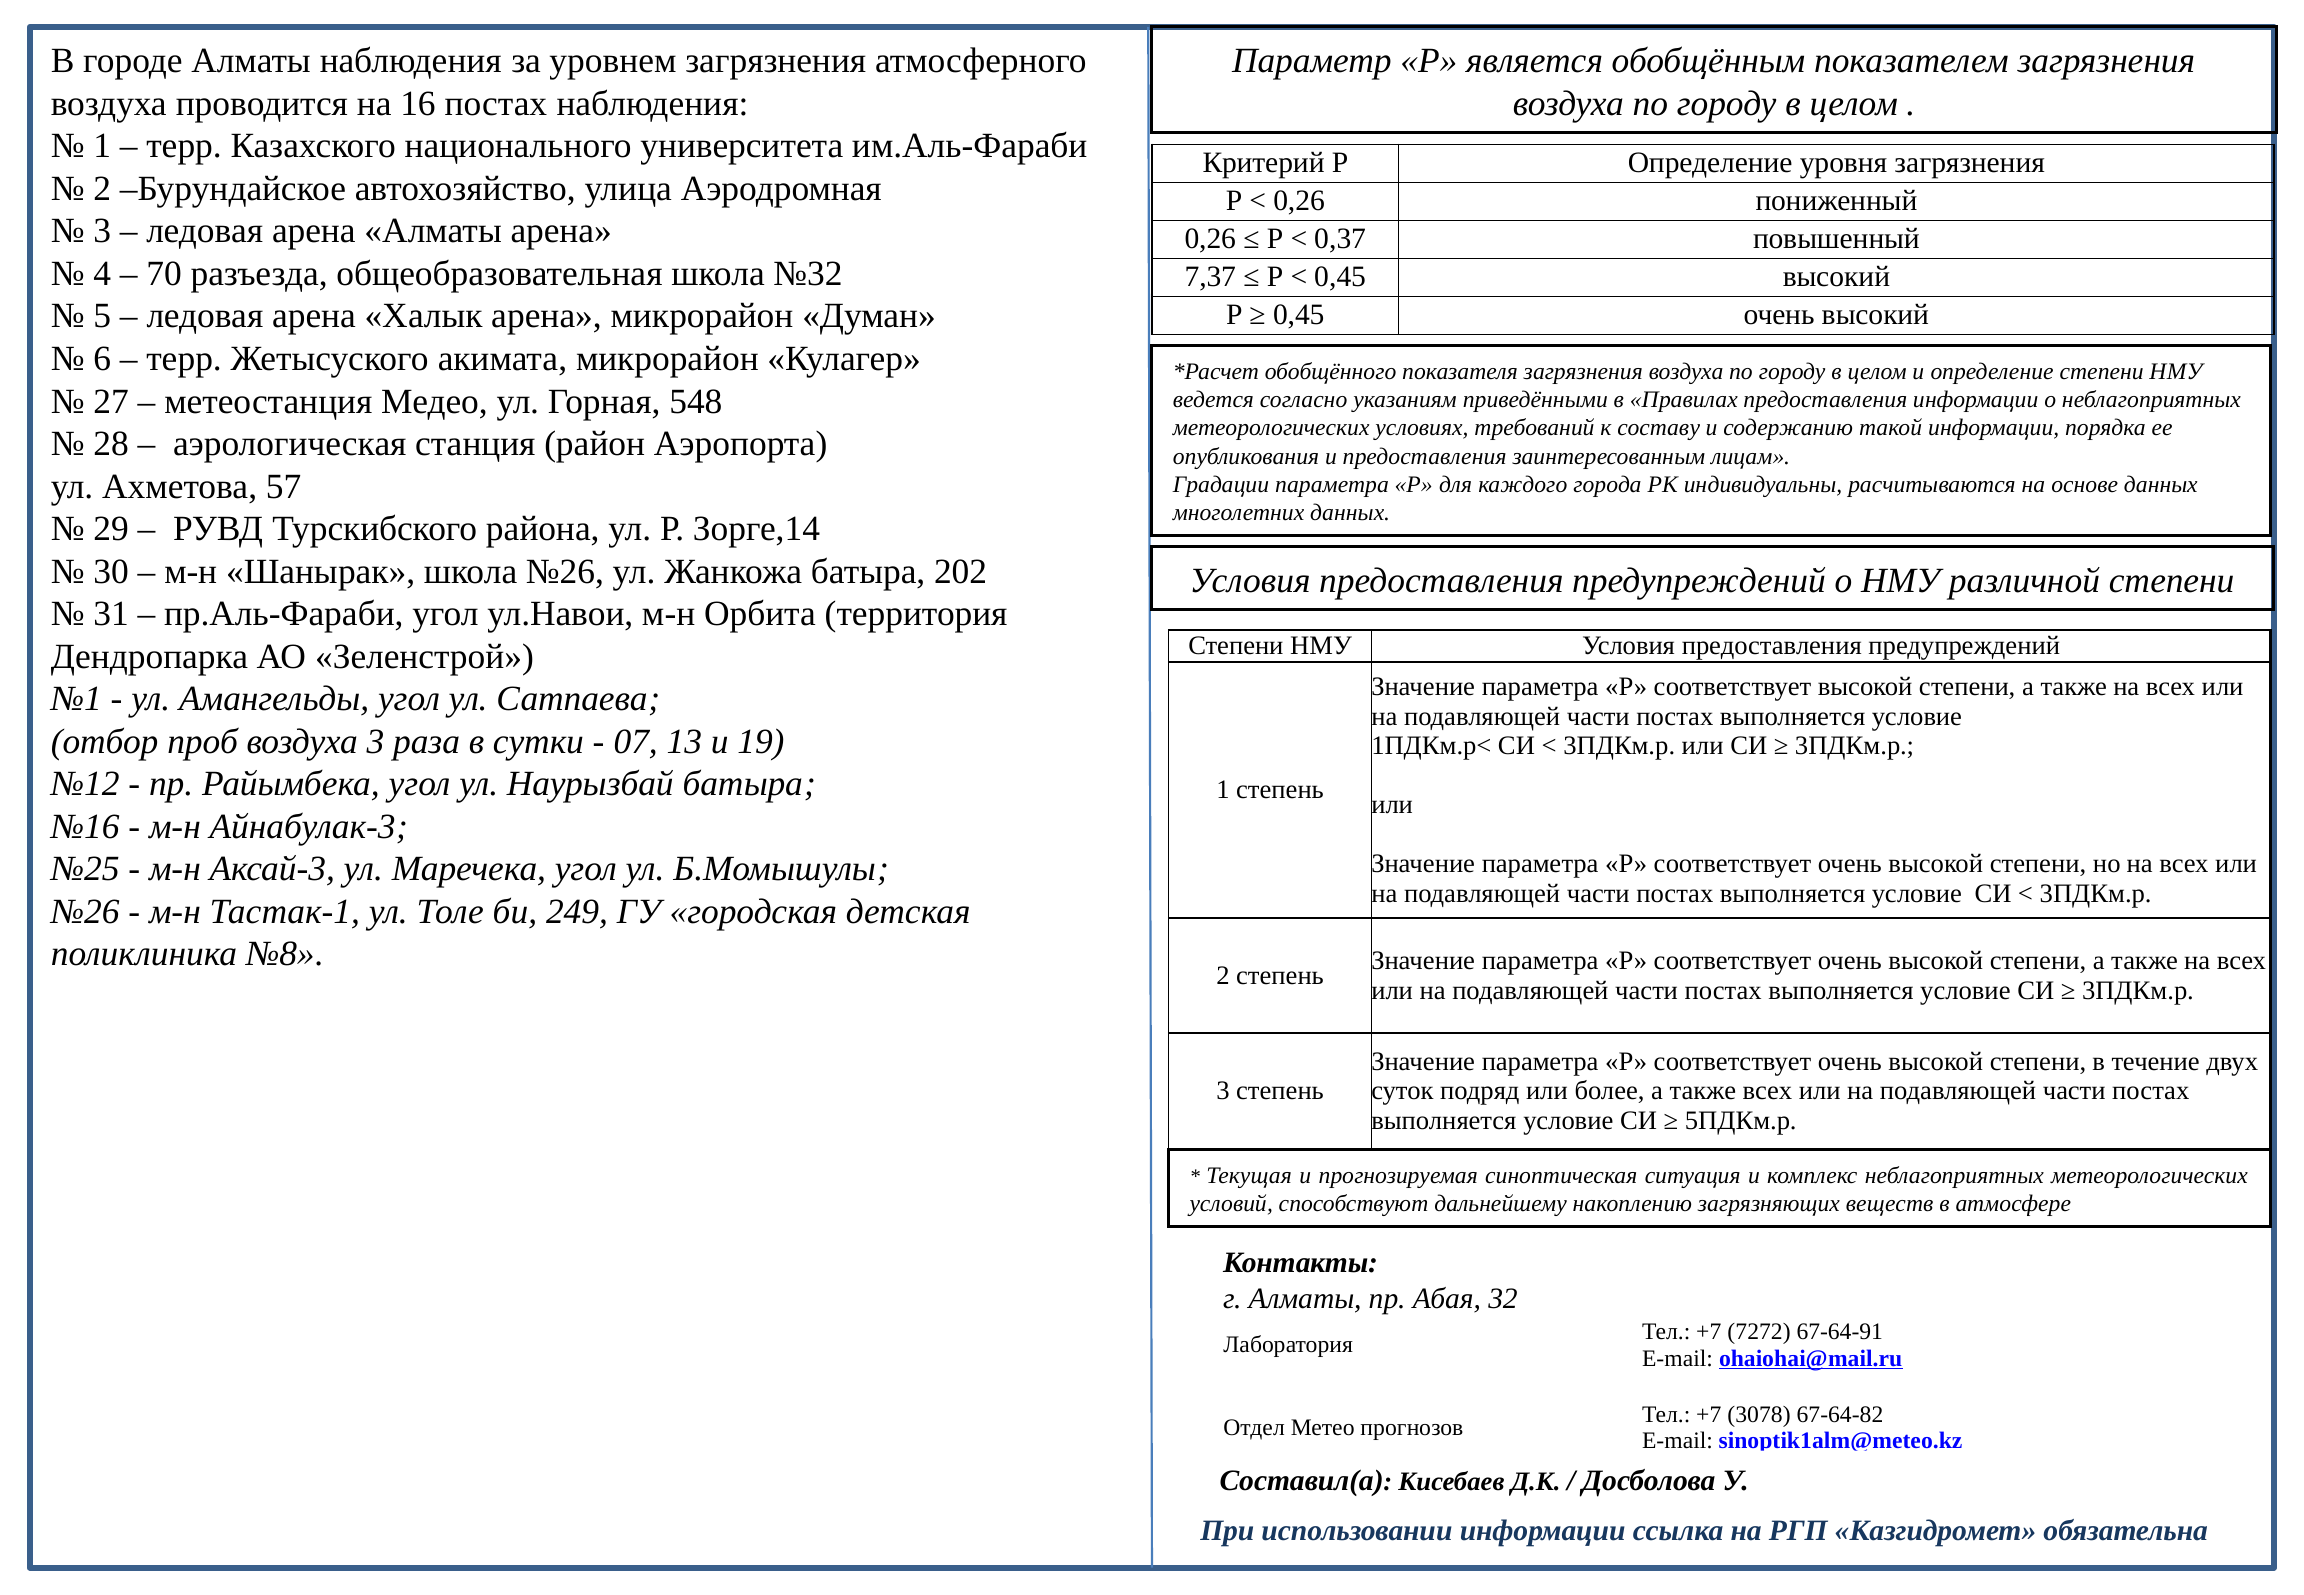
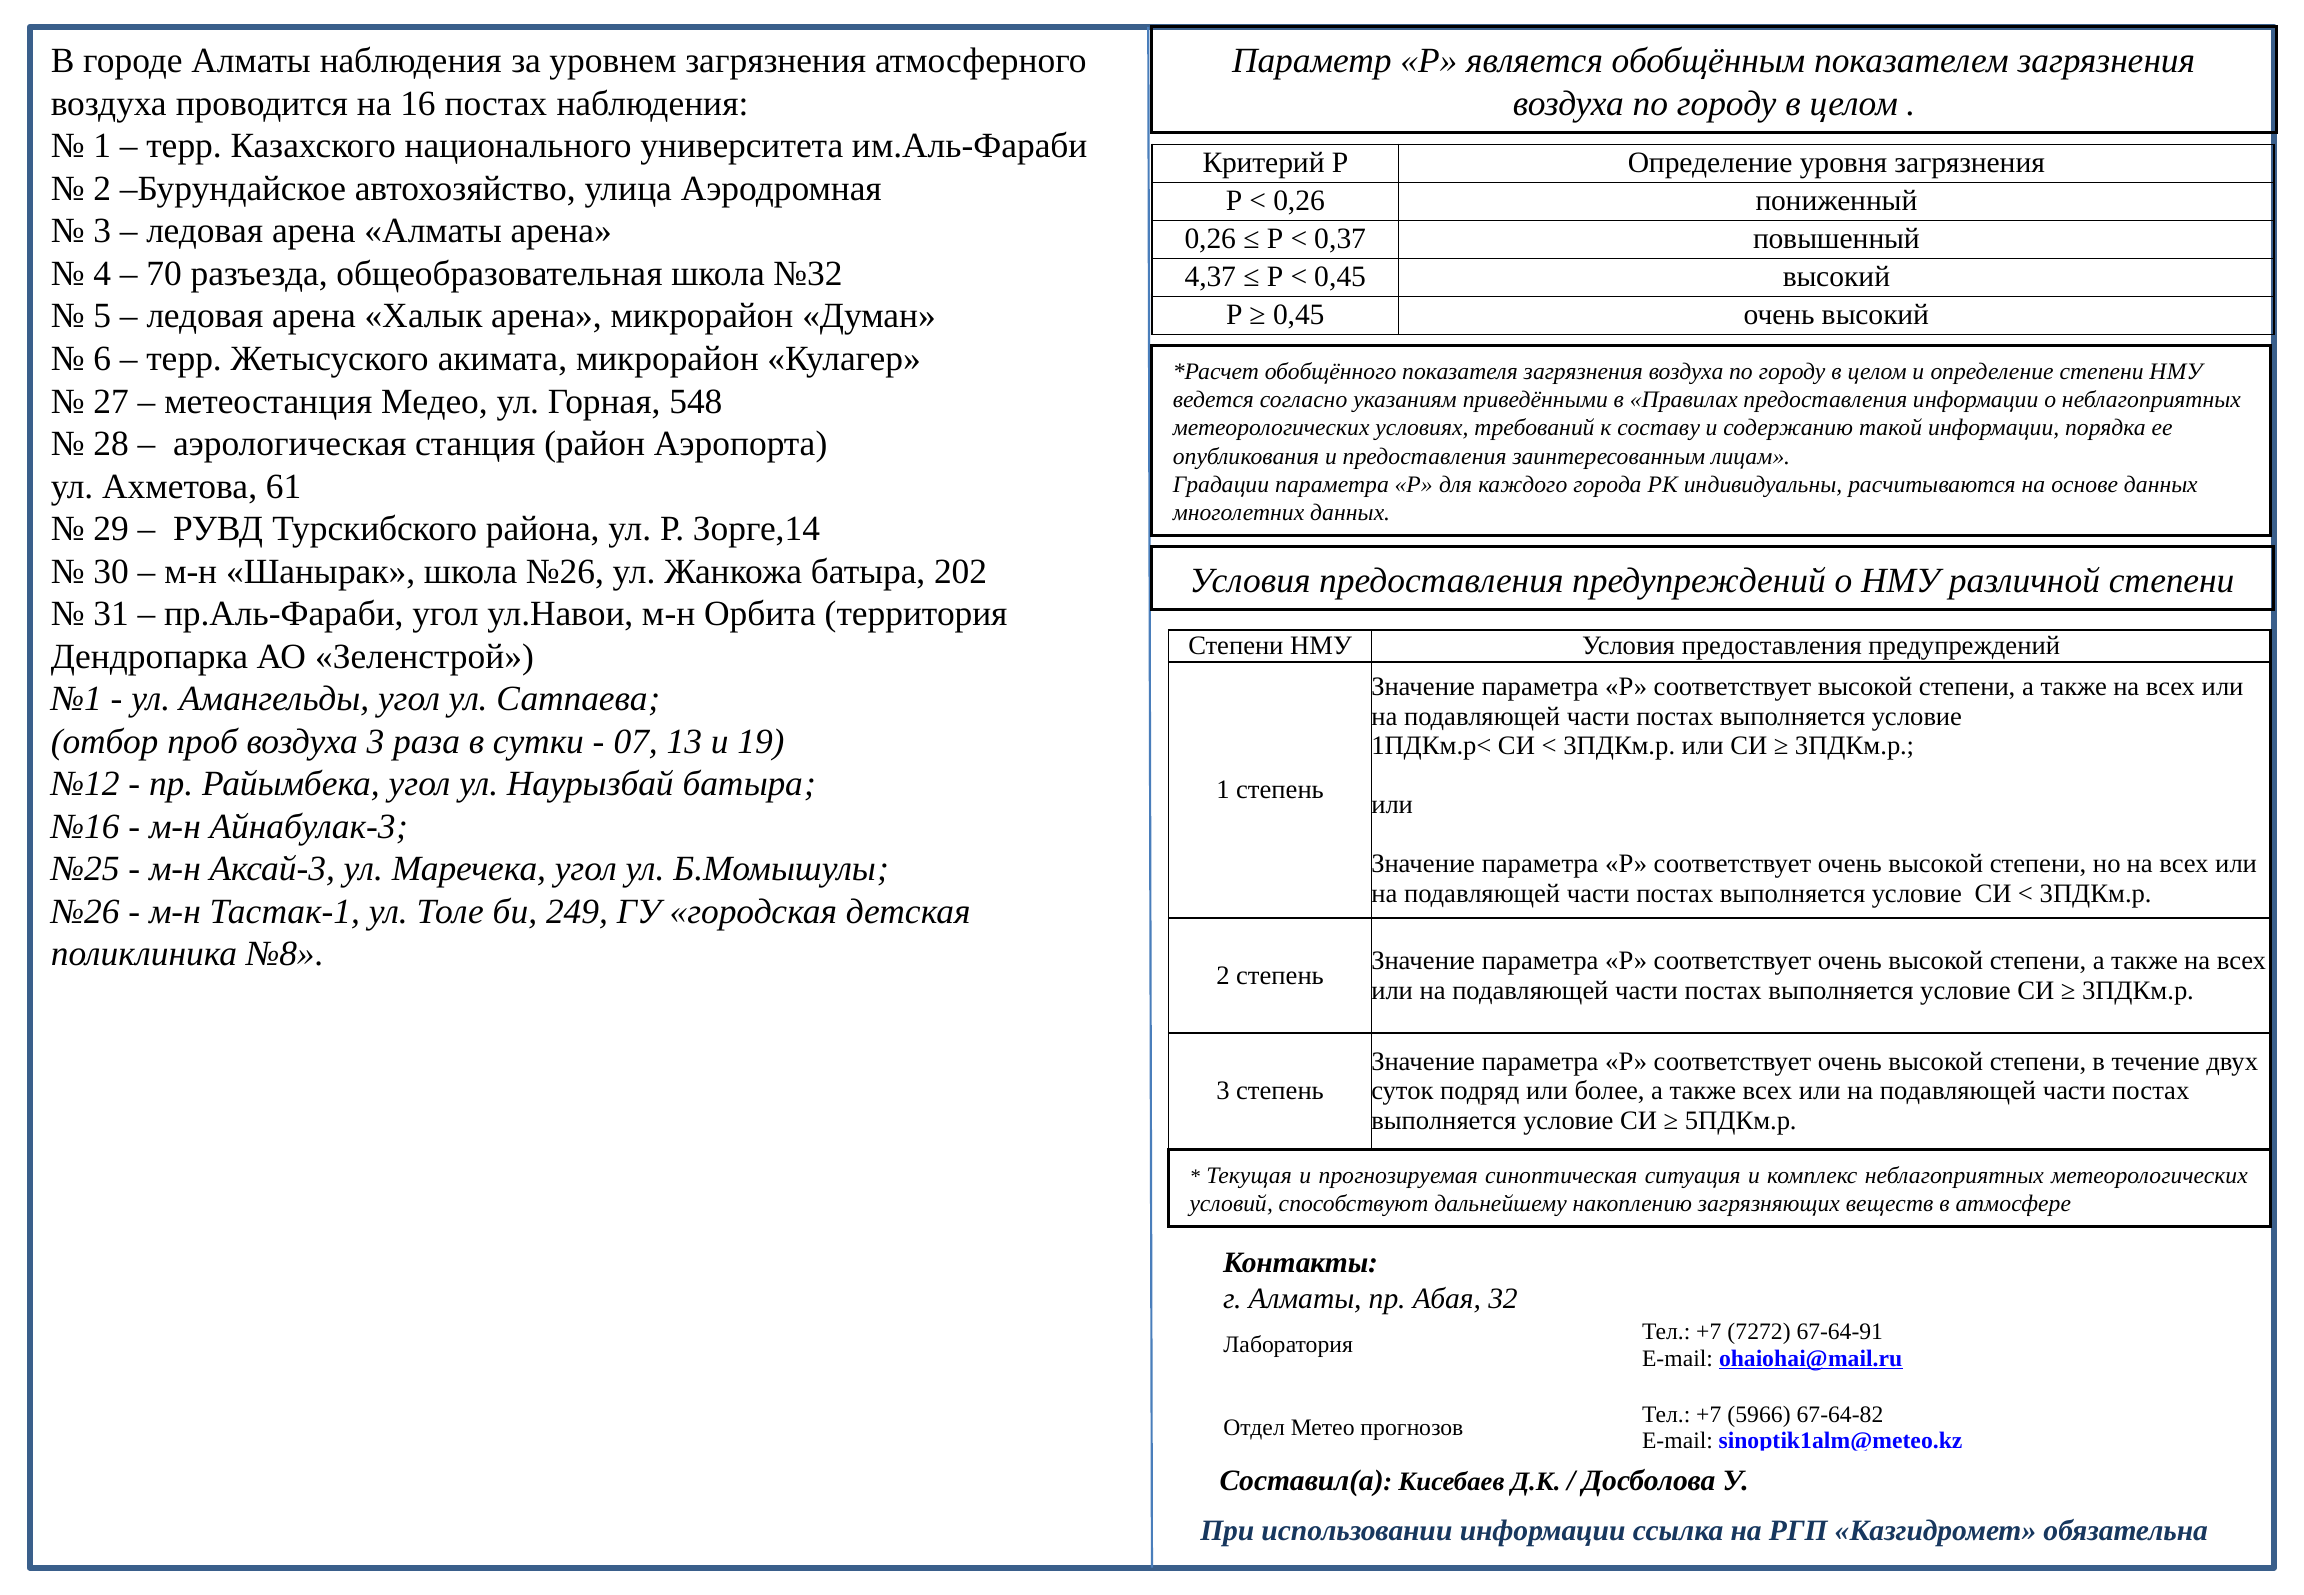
7,37: 7,37 -> 4,37 (1210, 277)
57: 57 -> 61 (284, 486)
3078: 3078 -> 5966 (1759, 1415)
